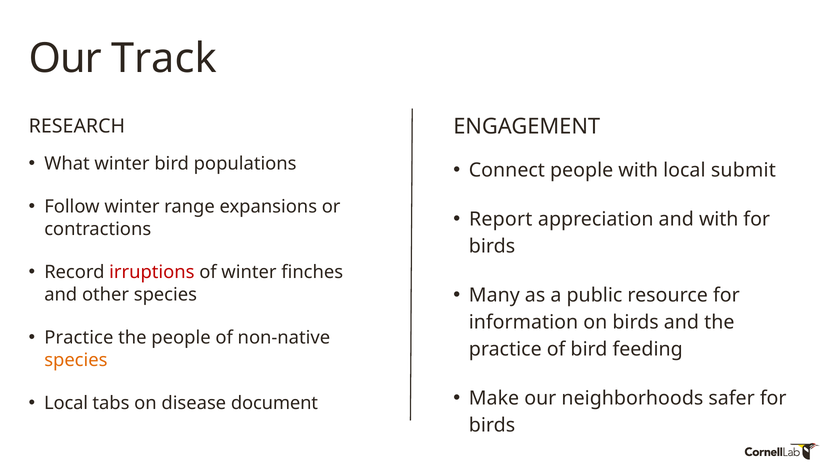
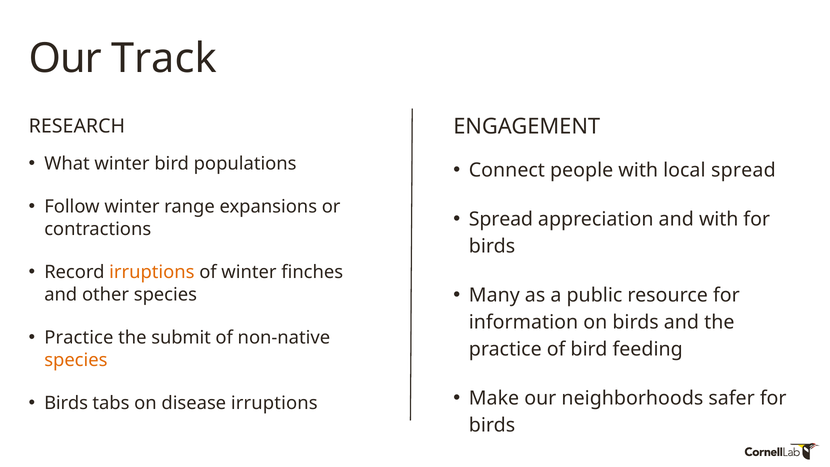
local submit: submit -> spread (743, 170)
Report: Report -> Spread (501, 219)
irruptions colour: red -> orange (152, 272)
the people: people -> submit (181, 338)
Local: Local -> Birds (66, 403)
disease document: document -> irruptions (274, 403)
